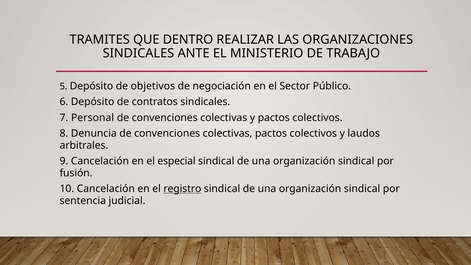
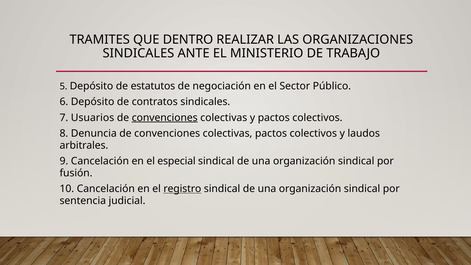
objetivos: objetivos -> estatutos (153, 86)
Personal: Personal -> Usuarios (93, 118)
convenciones underline: none -> present (165, 118)
